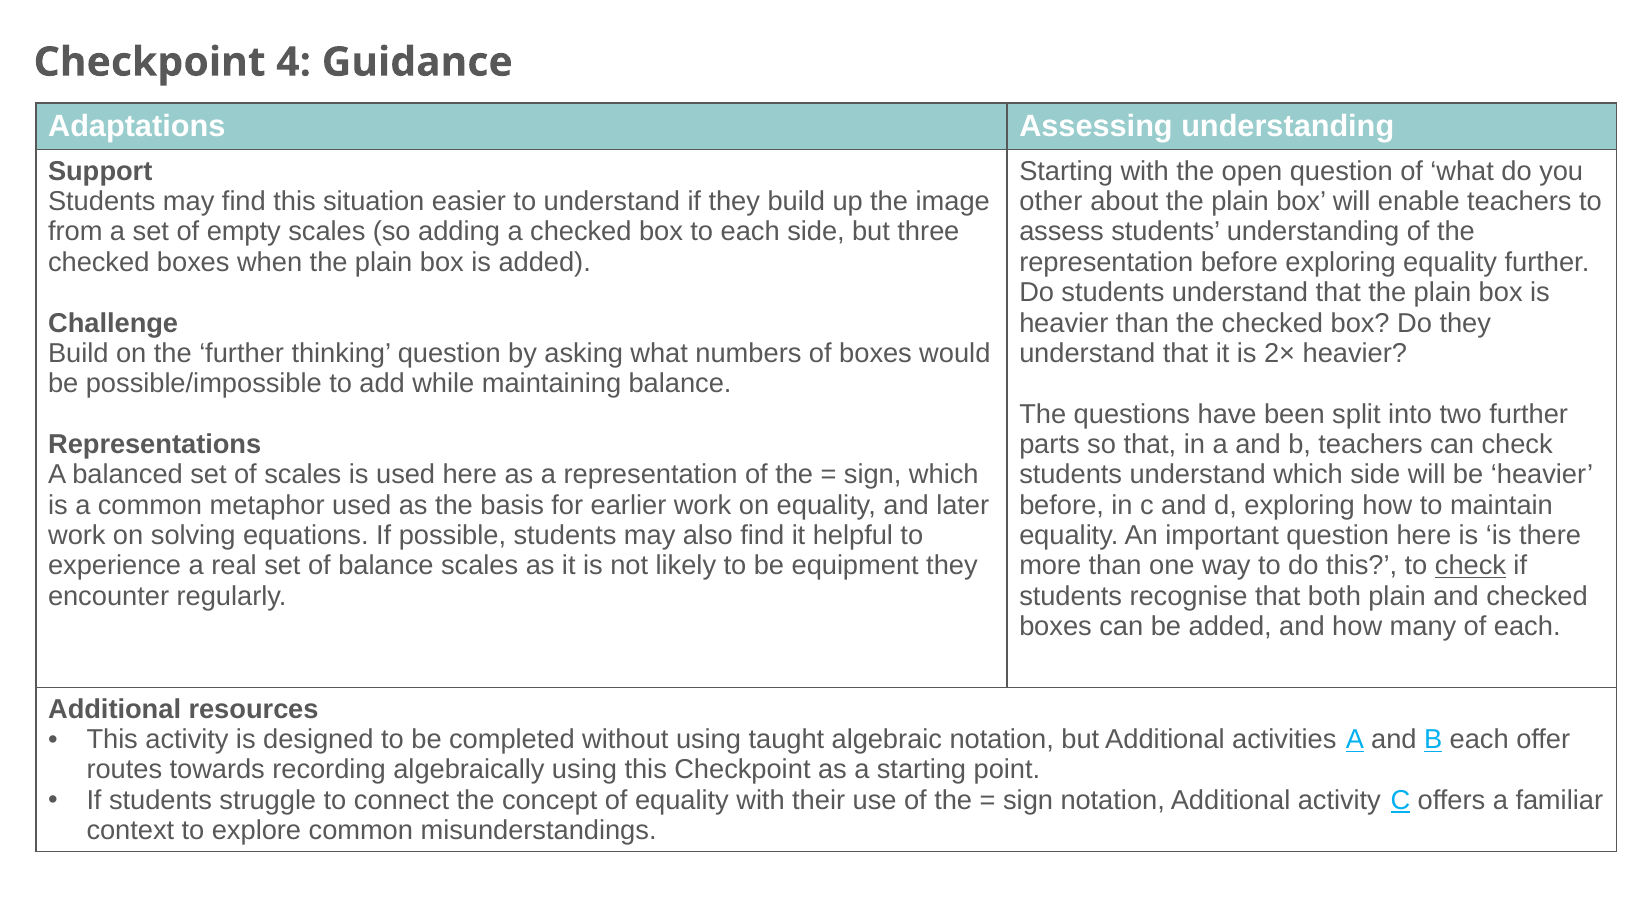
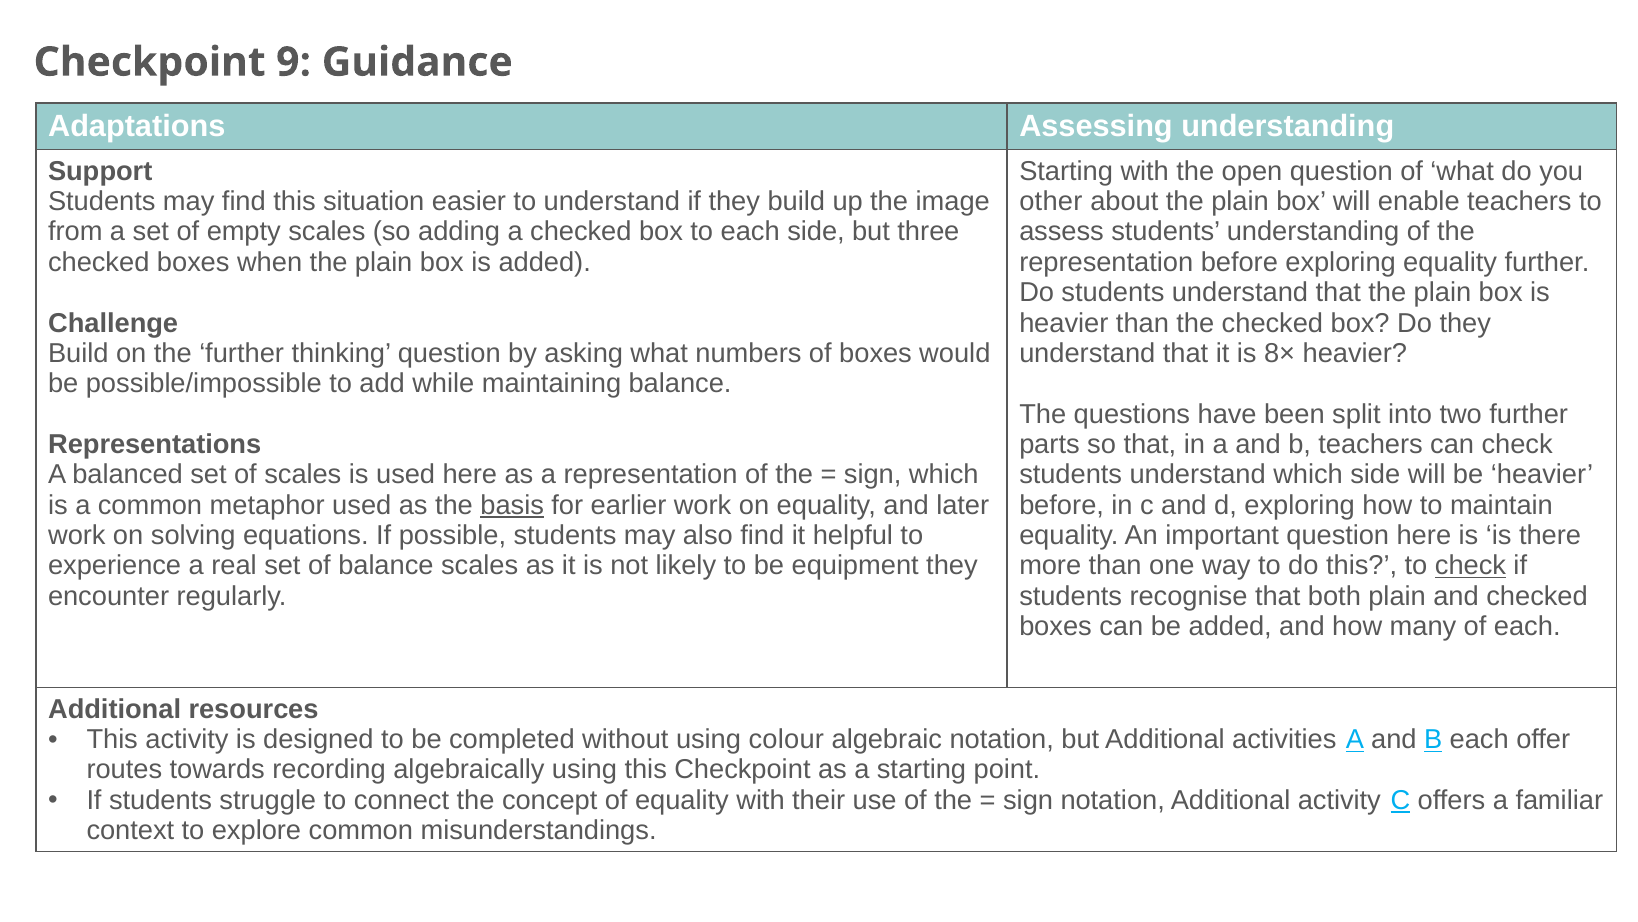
4: 4 -> 9 (294, 62)
2×: 2× -> 8× (1280, 353)
basis underline: none -> present (512, 505)
taught: taught -> colour (786, 739)
